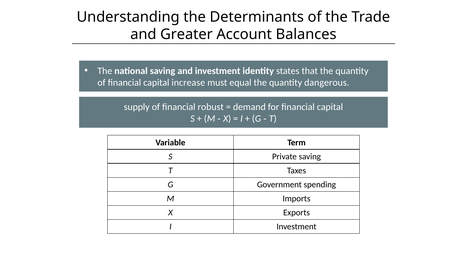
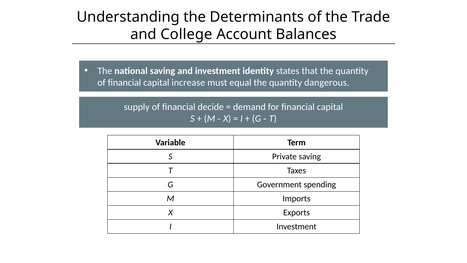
Greater: Greater -> College (186, 34)
robust: robust -> decide (211, 107)
